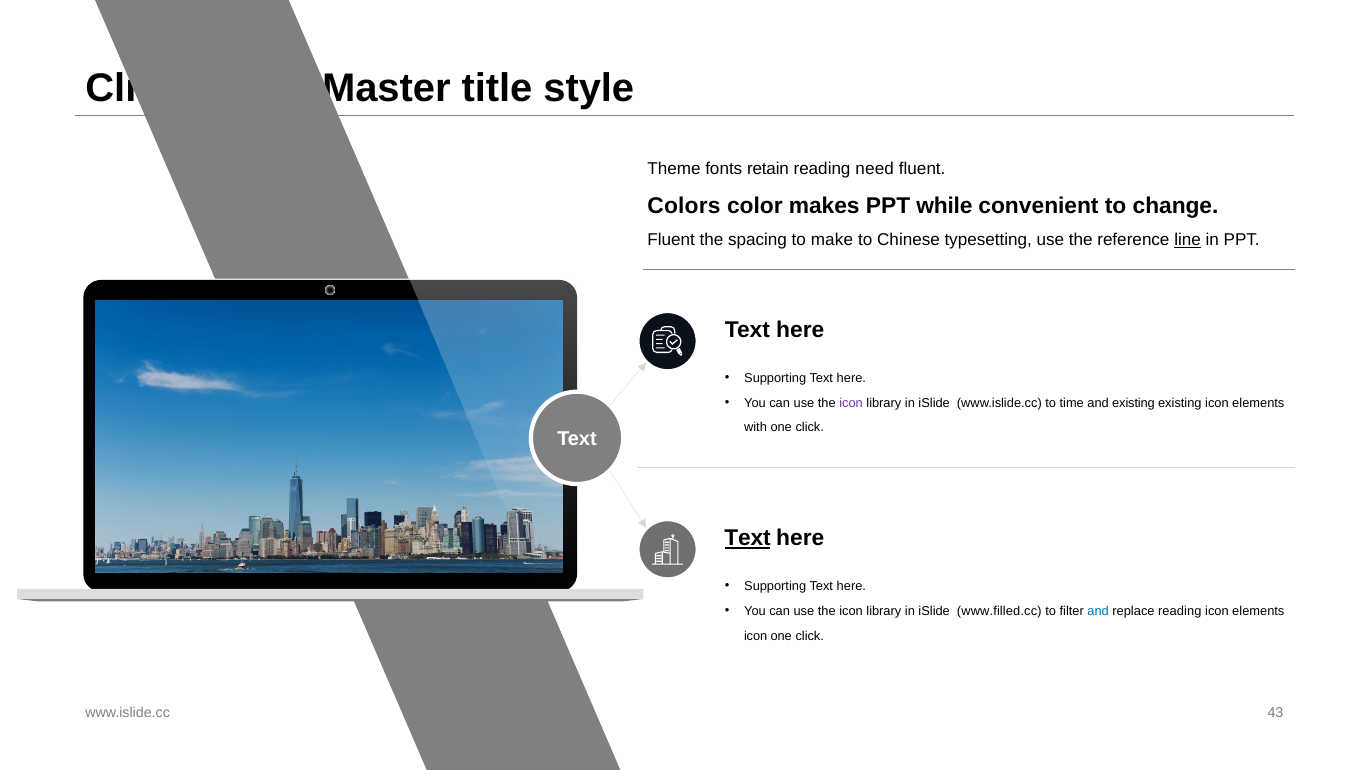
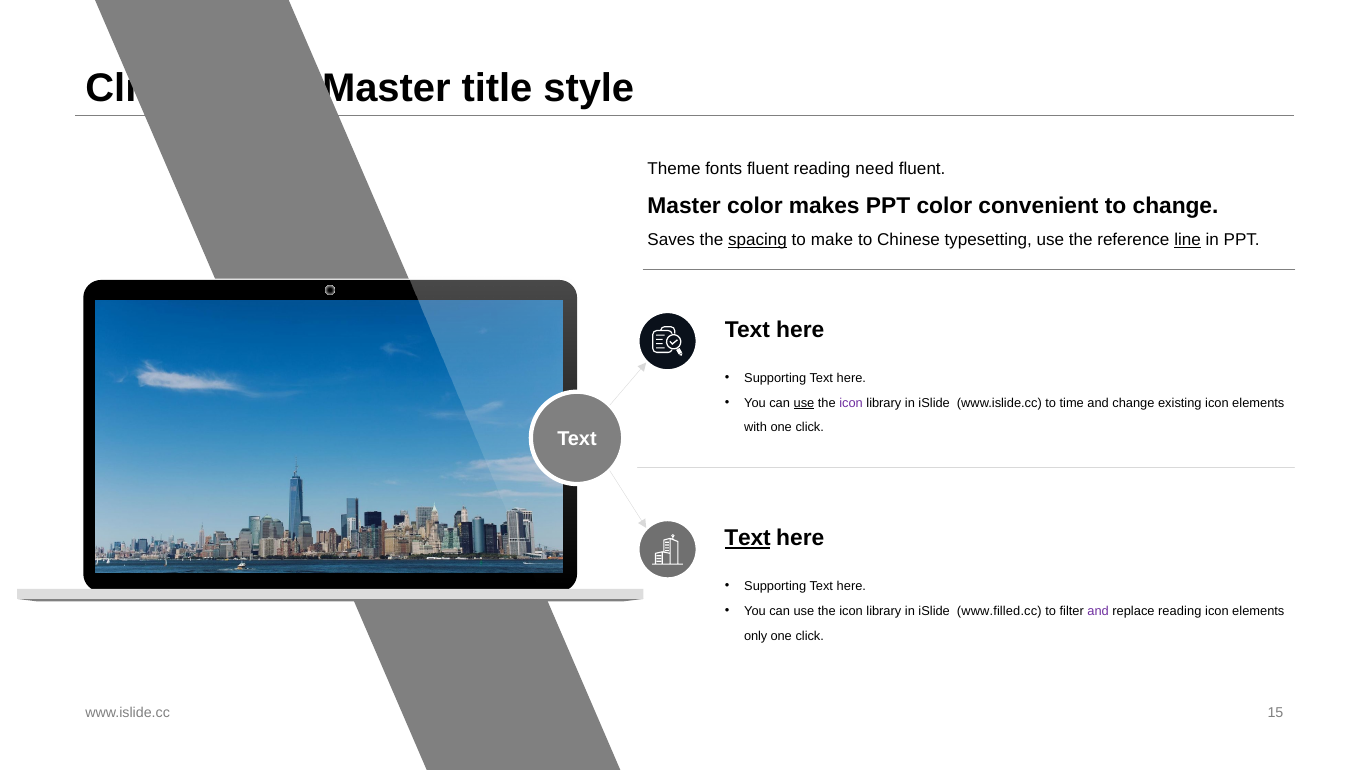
fonts retain: retain -> fluent (768, 168)
Colors: Colors -> Master (684, 206)
PPT while: while -> color (944, 206)
Fluent: Fluent -> Saves (671, 240)
spacing underline: none -> present (758, 240)
use underline: none -> present (804, 403)
and existing: existing -> change (1133, 403)
and colour: blue -> purple (1098, 611)
icon: icon -> only (756, 636)
43: 43 -> 15 (1276, 713)
